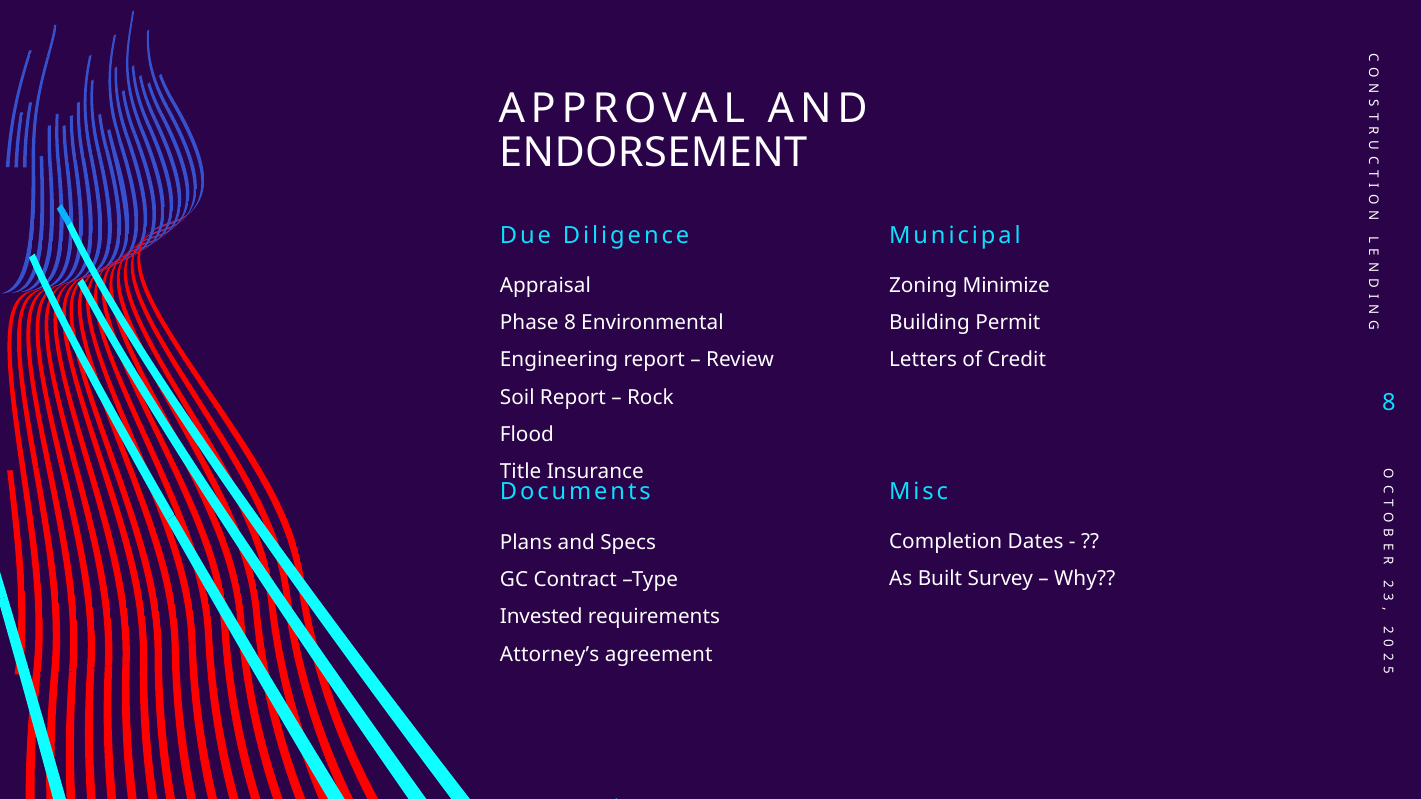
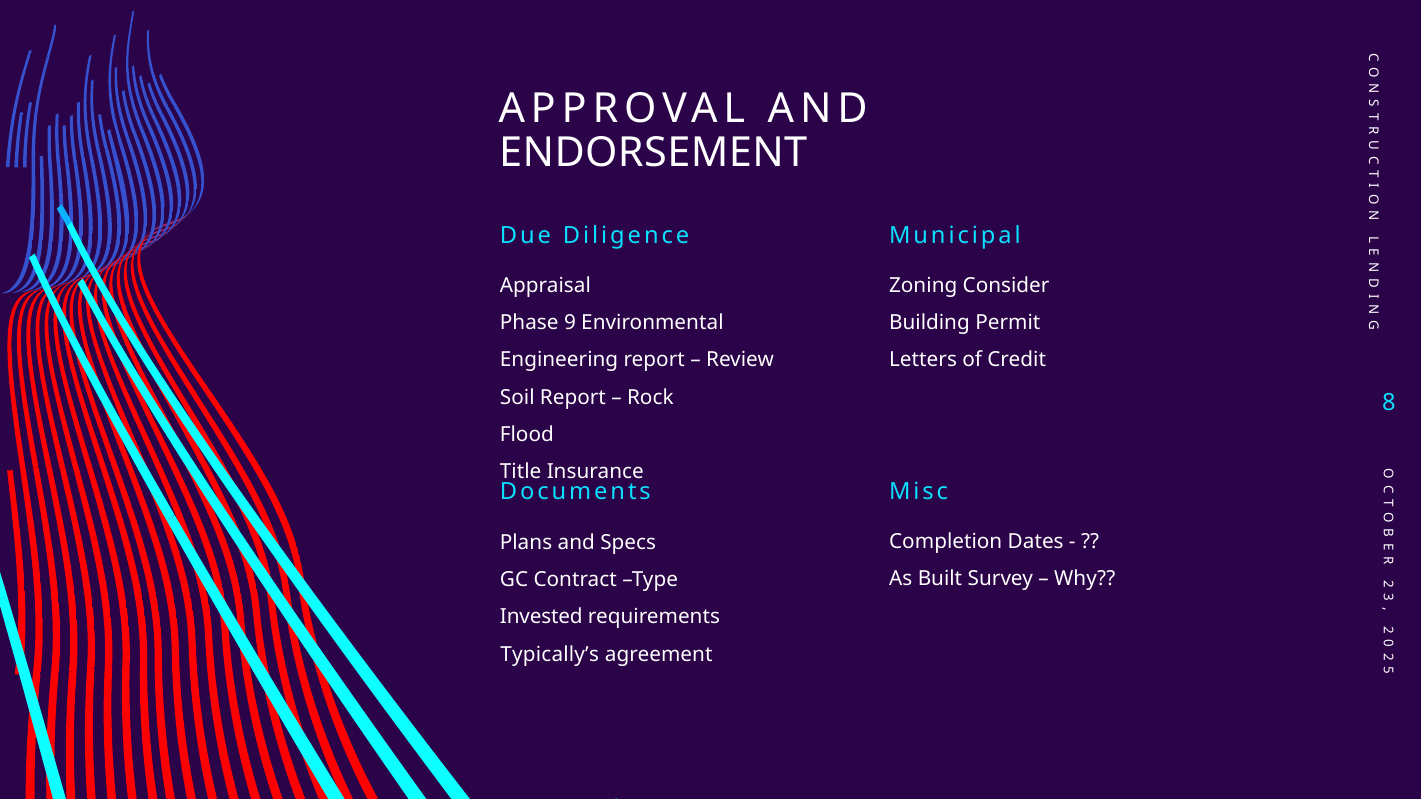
Minimize: Minimize -> Consider (1006, 285)
Phase 8: 8 -> 9 (570, 323)
Attorney’s: Attorney’s -> Typically’s (550, 654)
